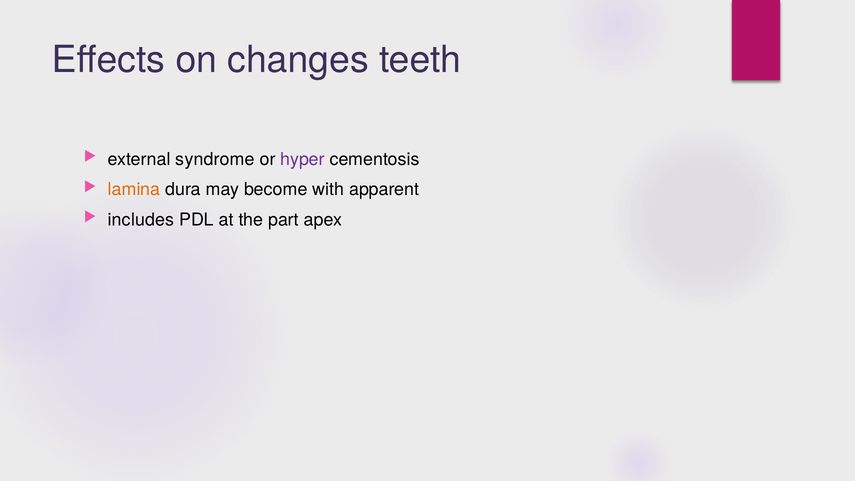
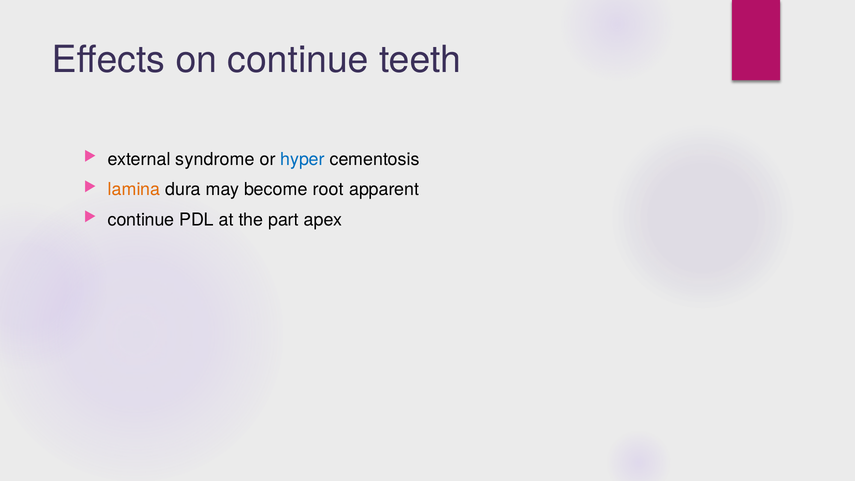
on changes: changes -> continue (298, 60)
hyper colour: purple -> blue (303, 159)
with: with -> root (328, 189)
includes: includes -> continue (141, 220)
